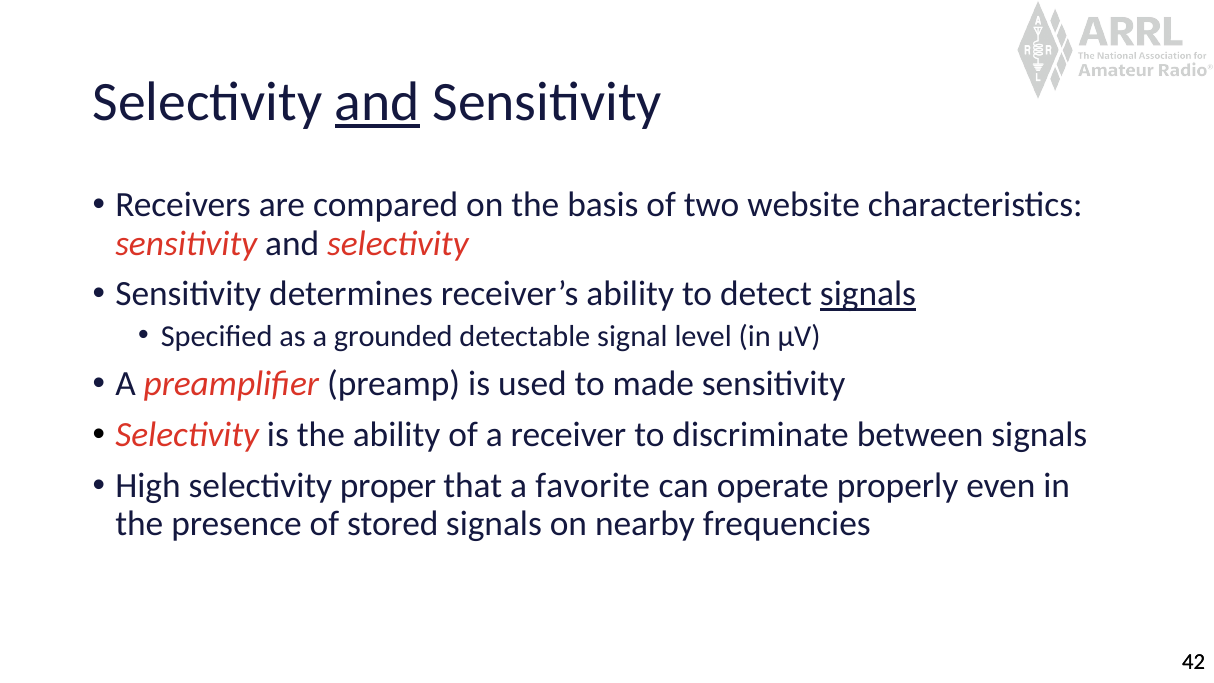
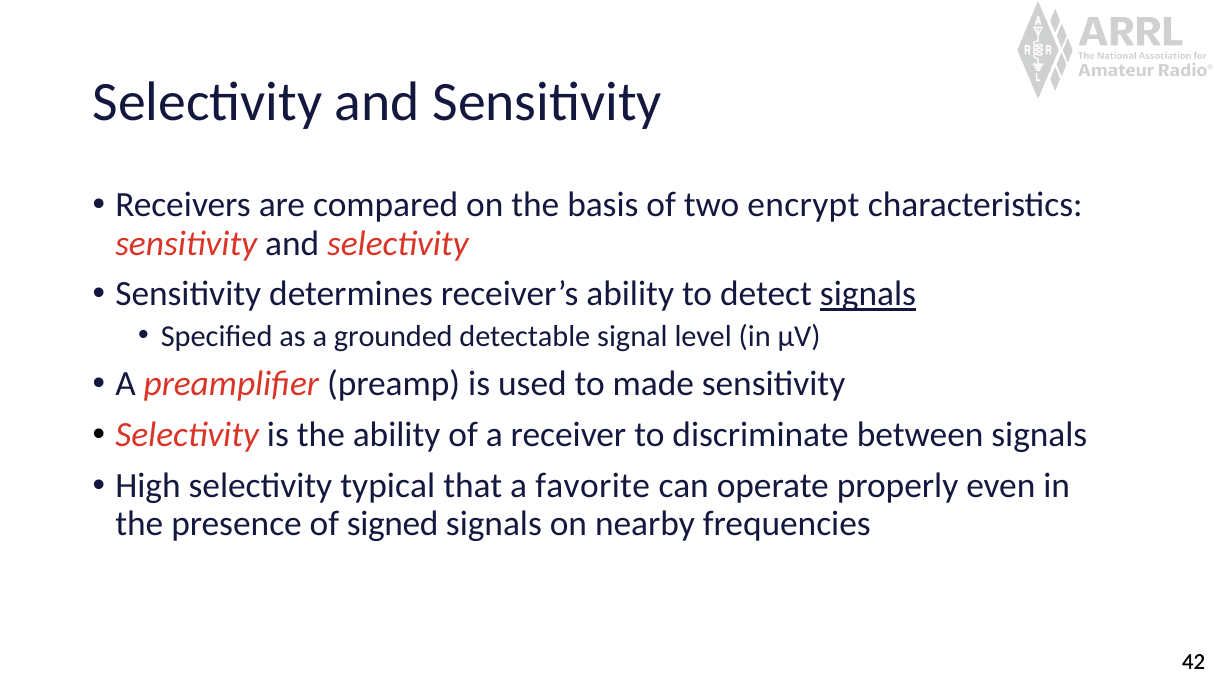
and underline: present -> none (377, 102)
website: website -> encrypt (803, 205)
proper: proper -> typical (388, 486)
stored: stored -> signed (393, 524)
